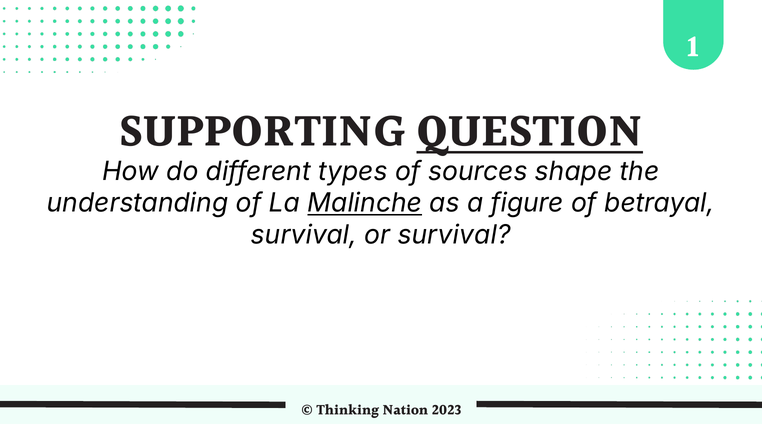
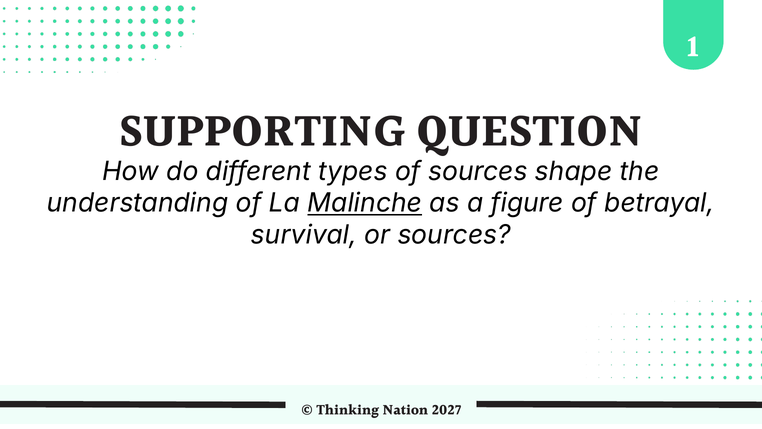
QUESTION underline: present -> none (530, 133)
or survival: survival -> sources (454, 235)
2023: 2023 -> 2027 (446, 410)
